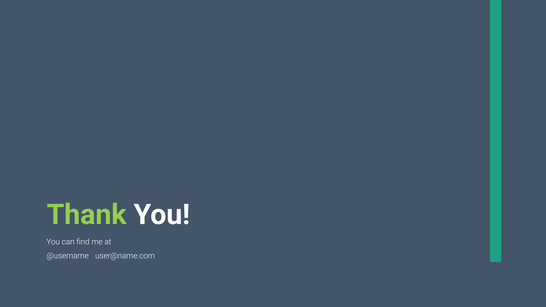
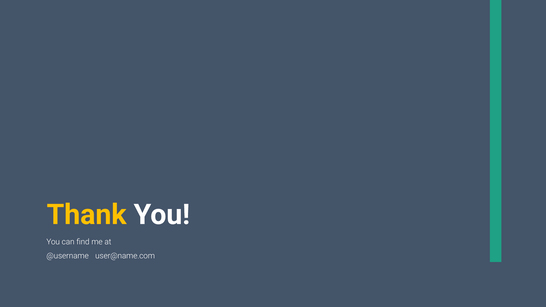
Thank colour: light green -> yellow (87, 215)
